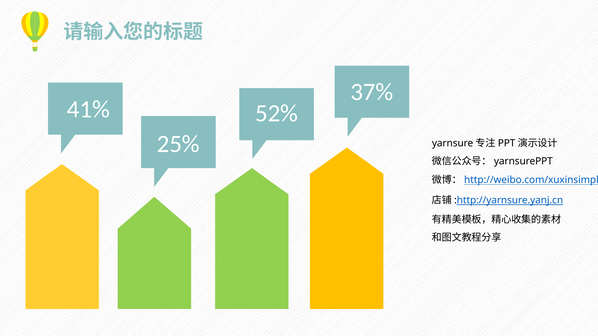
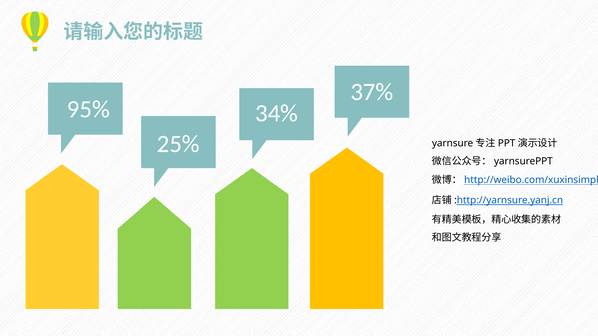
41%: 41% -> 95% (88, 109)
52%: 52% -> 34% (277, 113)
